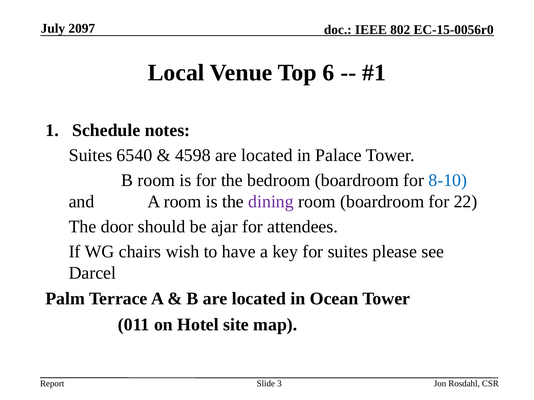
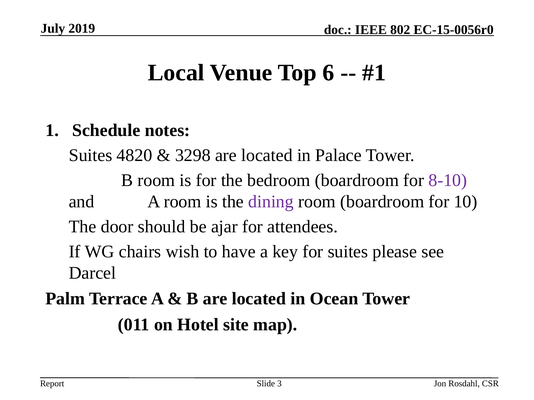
2097: 2097 -> 2019 (82, 28)
6540: 6540 -> 4820 (134, 155)
4598: 4598 -> 3298 (193, 155)
8-10 colour: blue -> purple (448, 180)
22: 22 -> 10 (466, 202)
